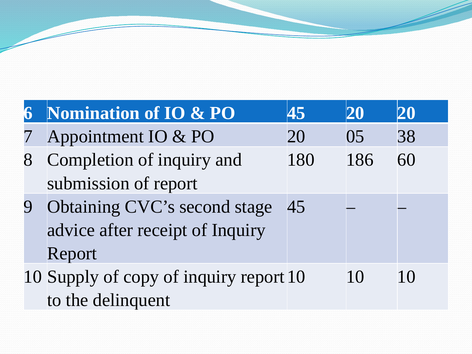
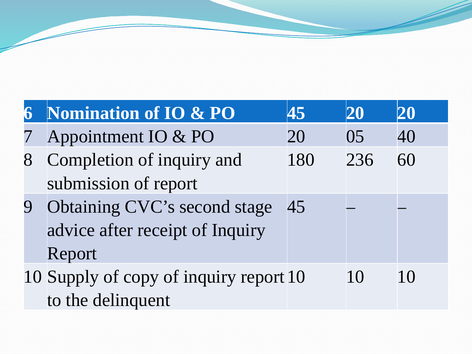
38: 38 -> 40 (406, 137)
186: 186 -> 236 (360, 160)
